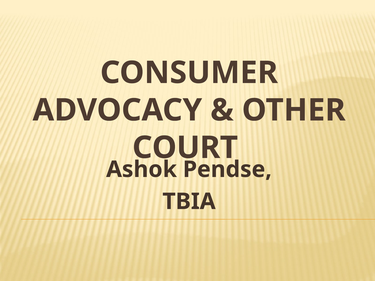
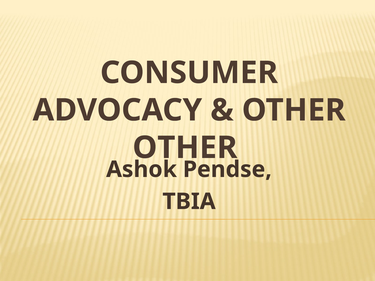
COURT: COURT -> OTHER (185, 148)
